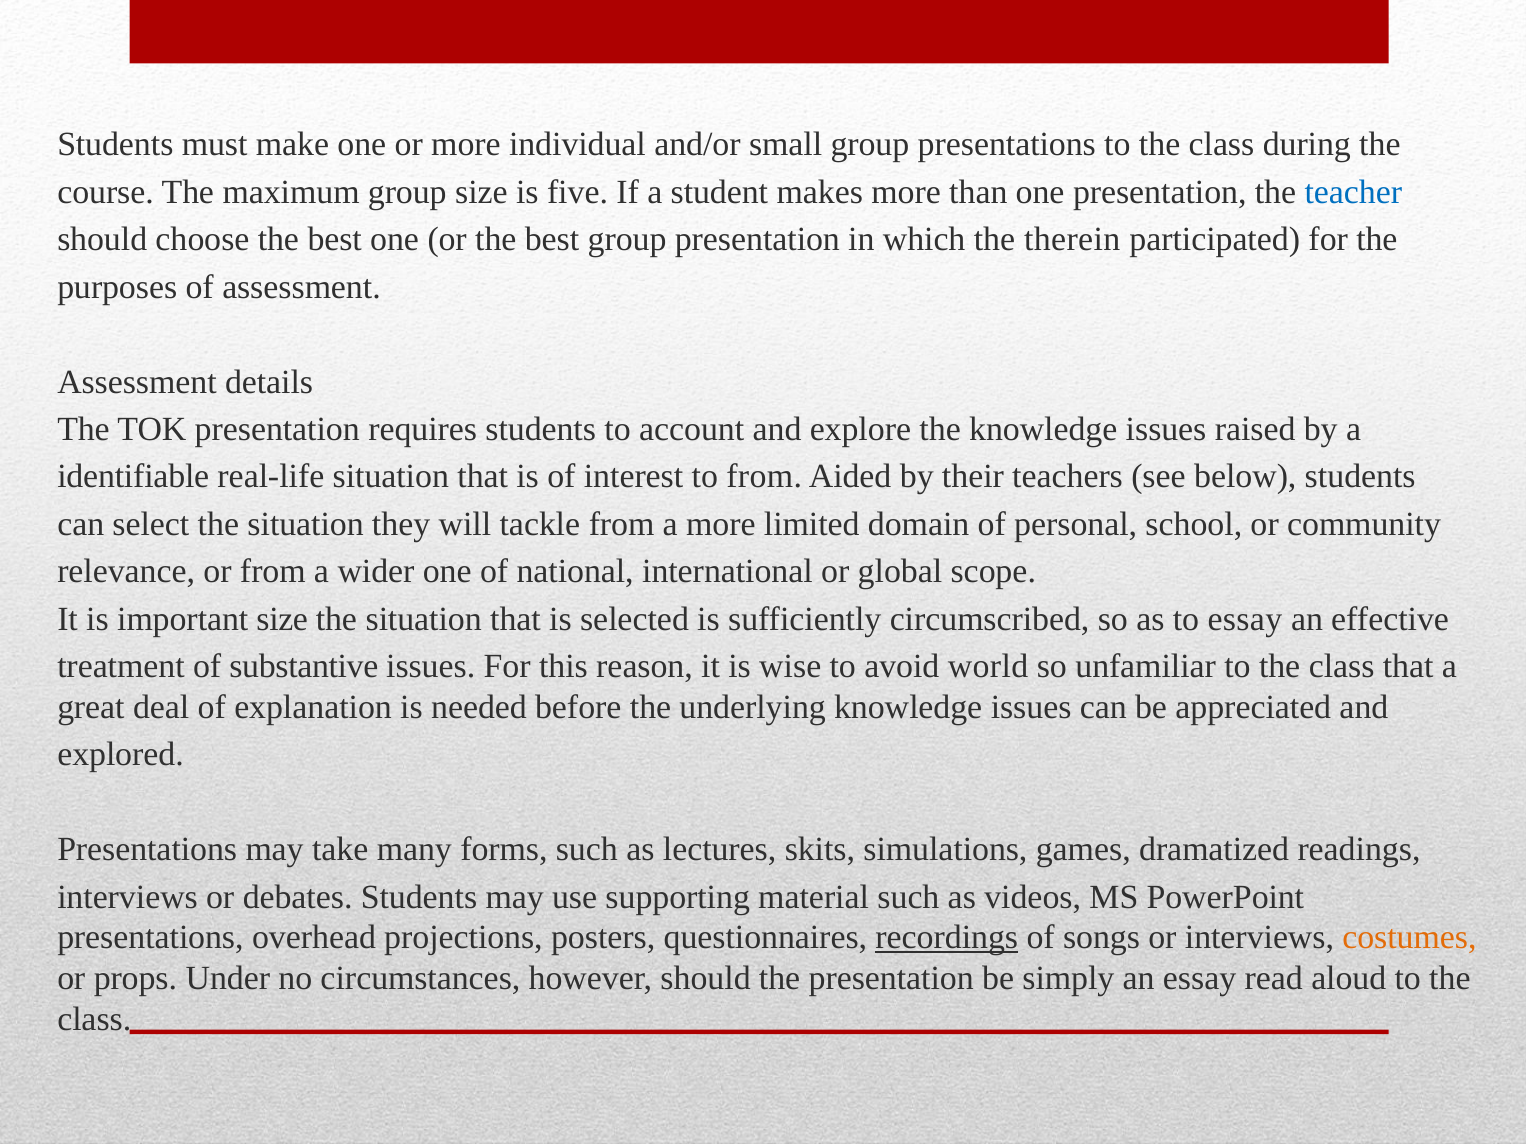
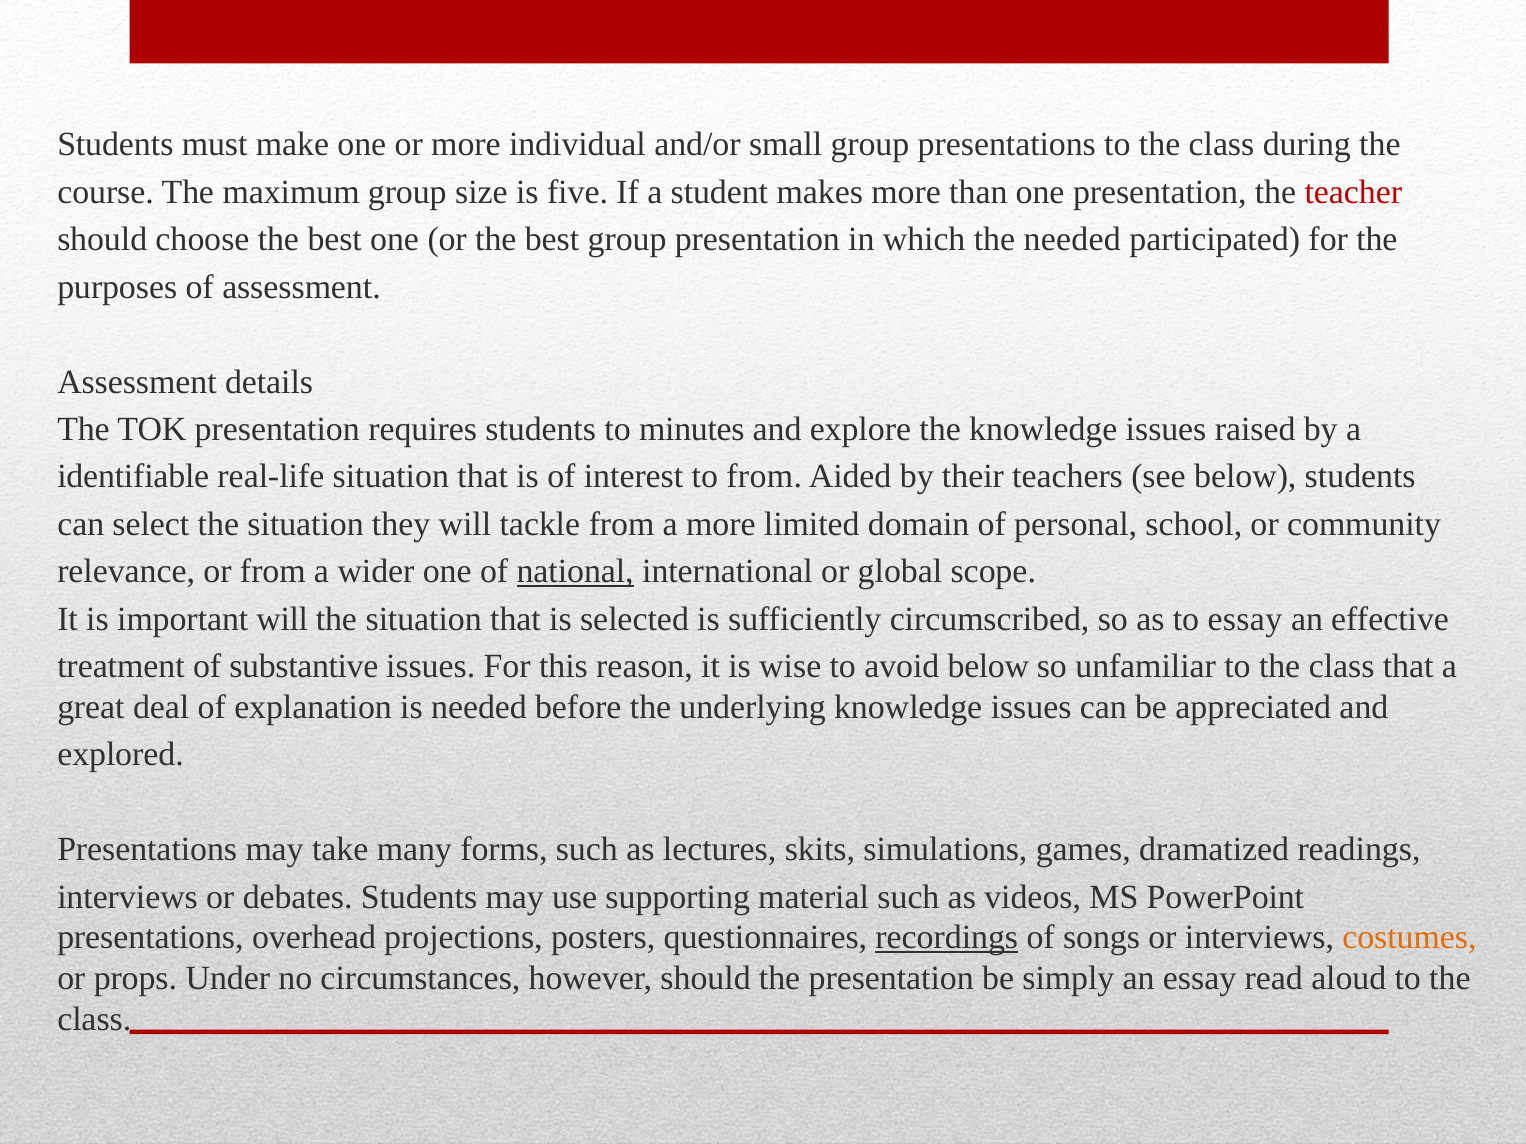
teacher colour: blue -> red (1353, 192)
the therein: therein -> needed (1072, 240)
account: account -> minutes (692, 430)
national underline: none -> present (575, 572)
important size: size -> will (282, 619)
avoid world: world -> below (988, 667)
